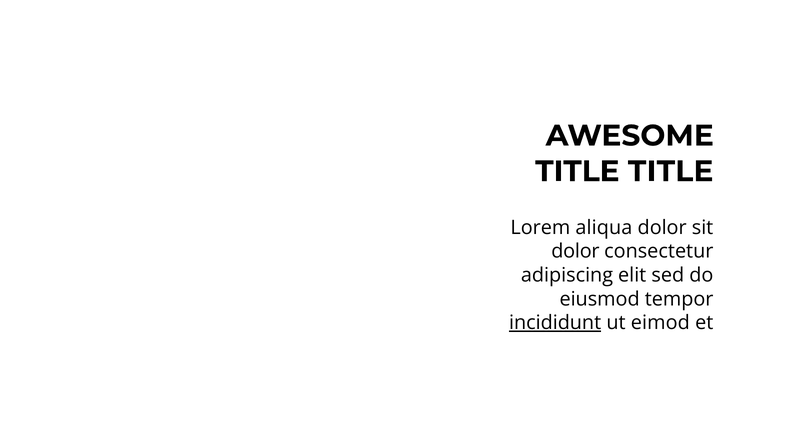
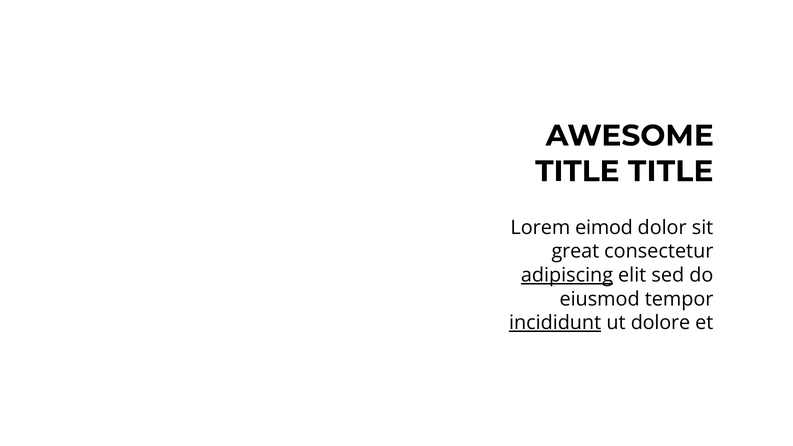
aliqua: aliqua -> eimod (604, 228)
dolor: dolor -> great (575, 251)
adipiscing underline: none -> present (567, 275)
eimod: eimod -> dolore (660, 323)
